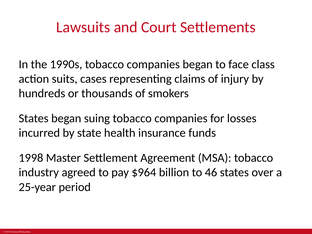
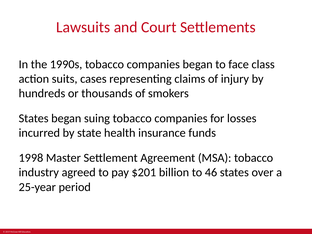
$964: $964 -> $201 (144, 172)
